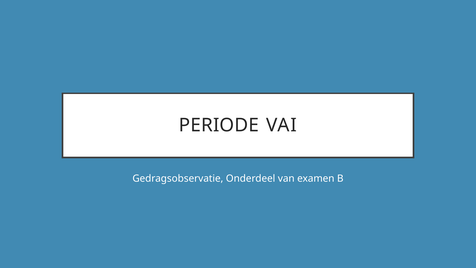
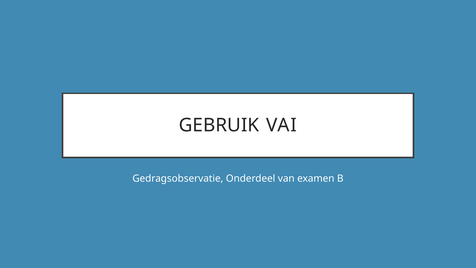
PERIODE: PERIODE -> GEBRUIK (219, 125)
